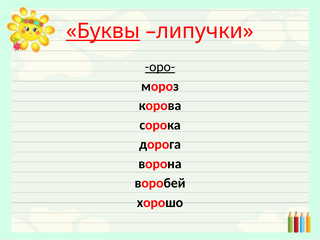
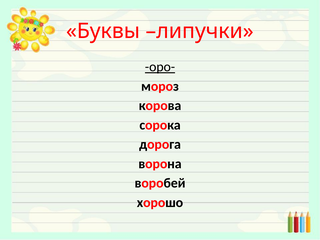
Буквы underline: present -> none (103, 31)
